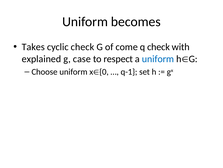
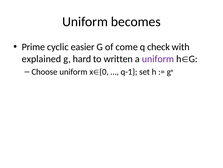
Takes: Takes -> Prime (33, 47)
cyclic check: check -> easier (83, 47)
case: case -> hard (82, 59)
respect: respect -> written (118, 59)
uniform colour: blue -> purple (158, 59)
